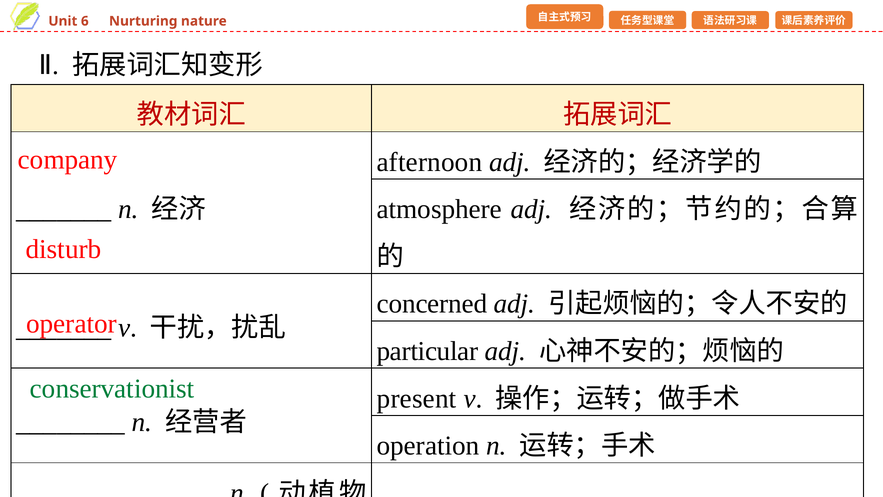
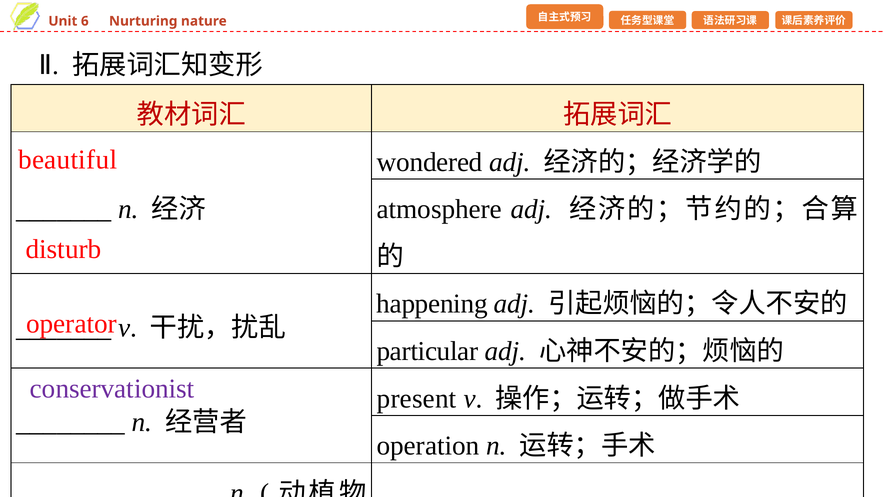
company: company -> beautiful (68, 160)
afternoon: afternoon -> wondered (430, 162)
concerned: concerned -> happening (432, 304)
conservationist colour: green -> purple (112, 389)
